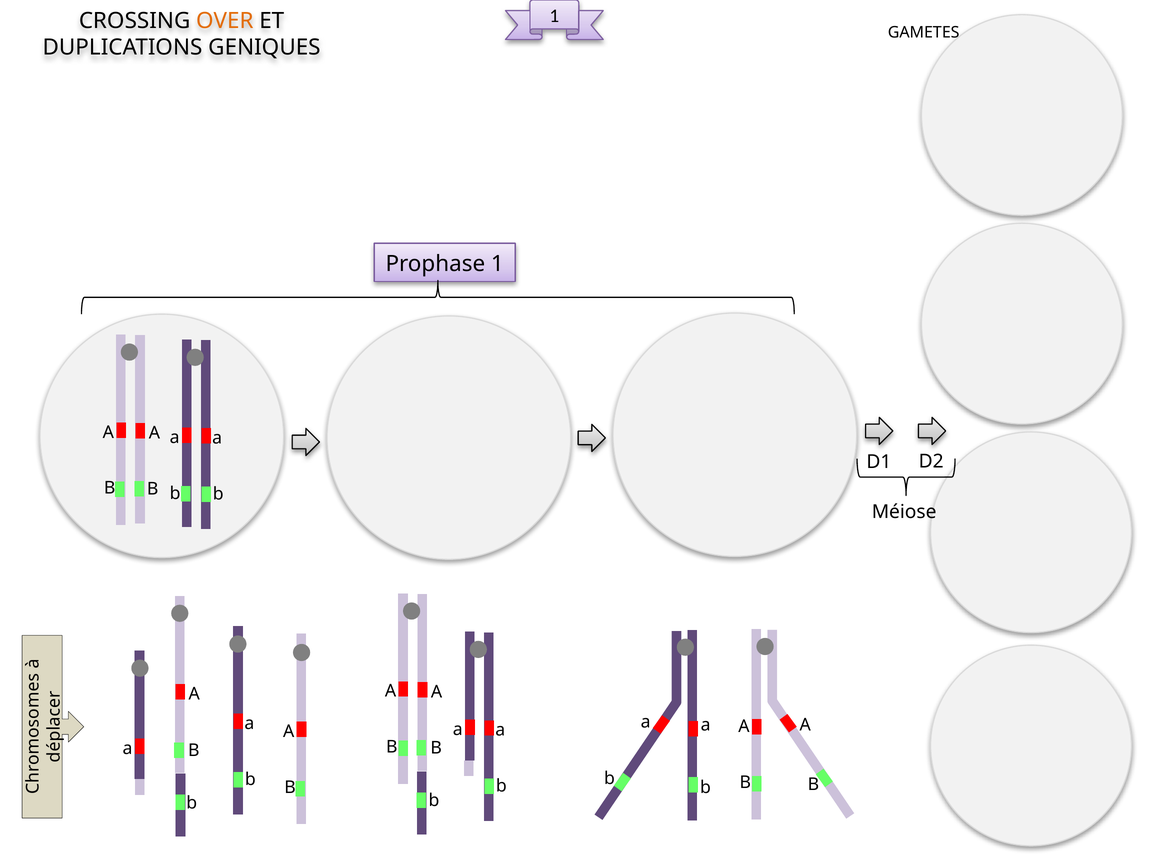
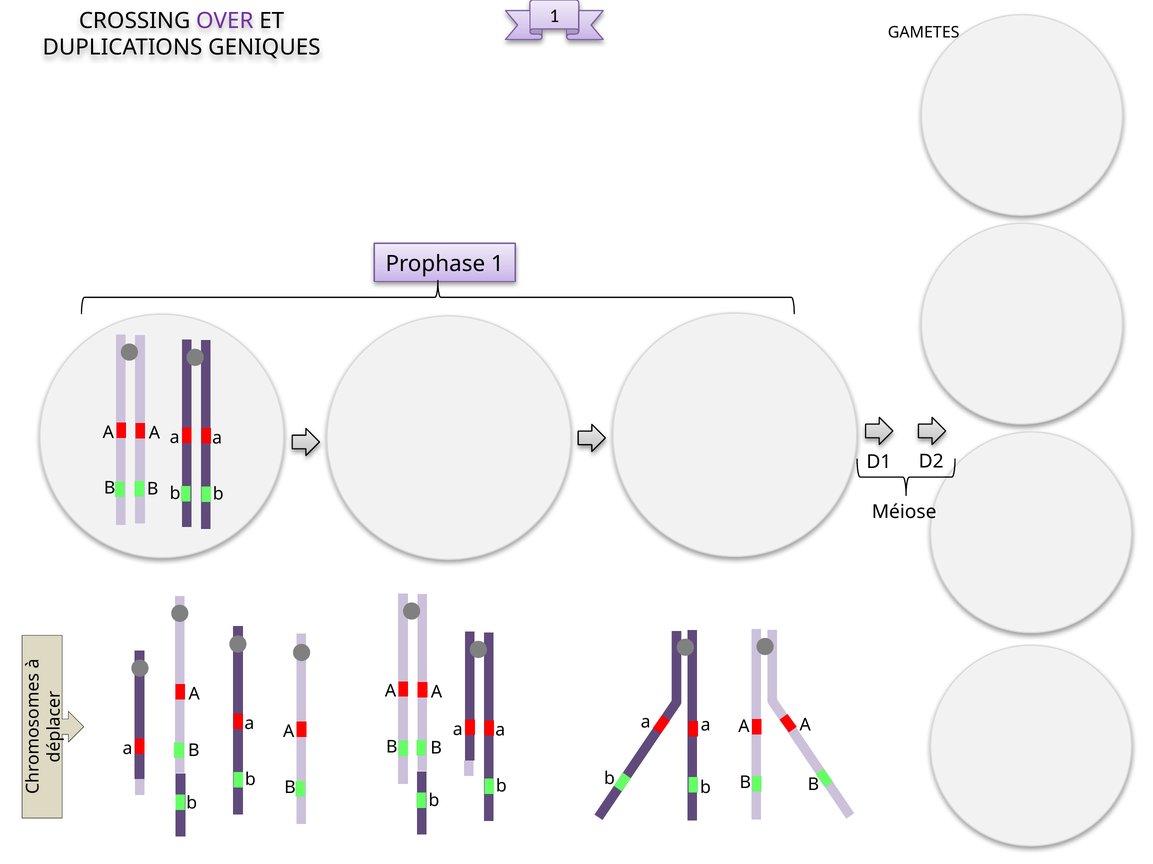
OVER colour: orange -> purple (225, 21)
